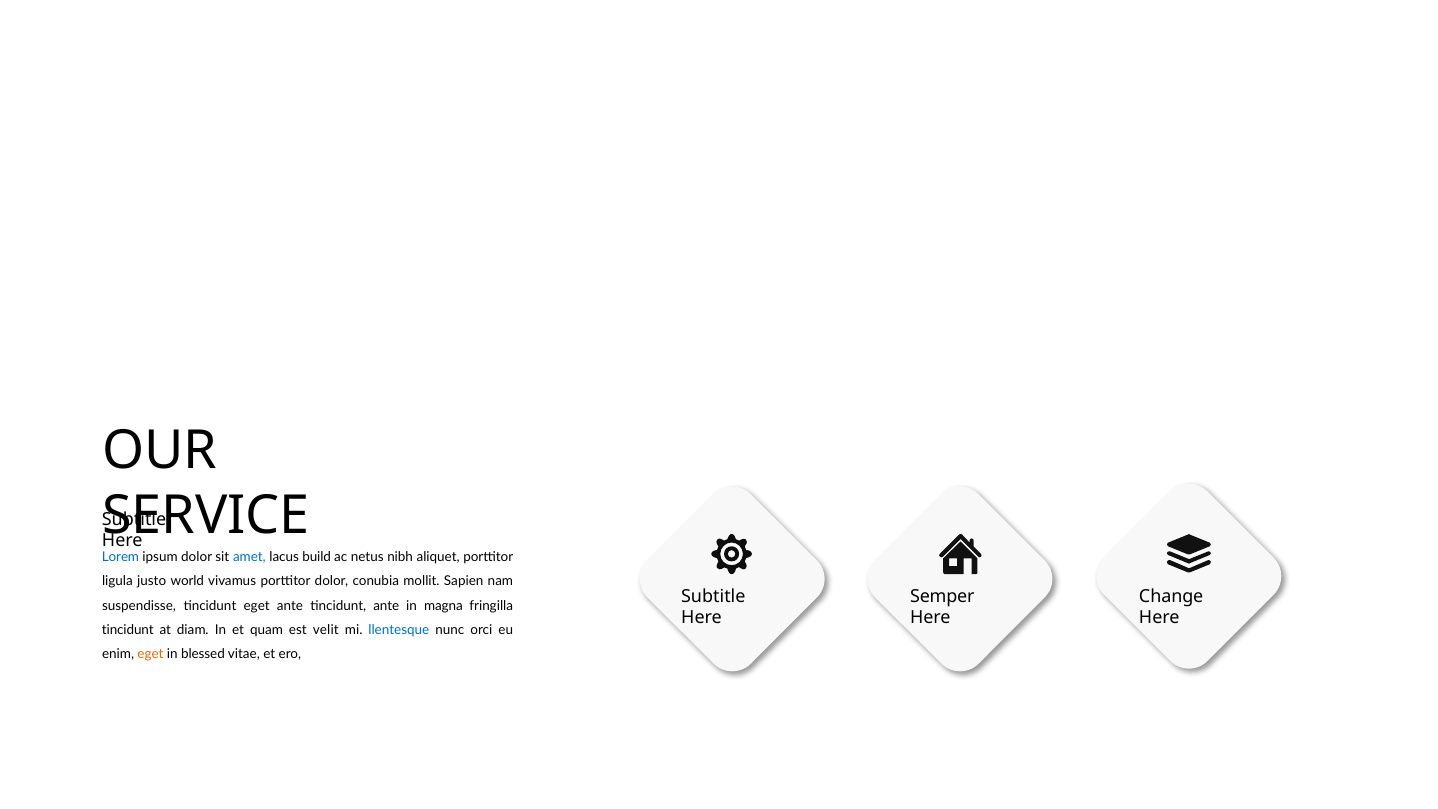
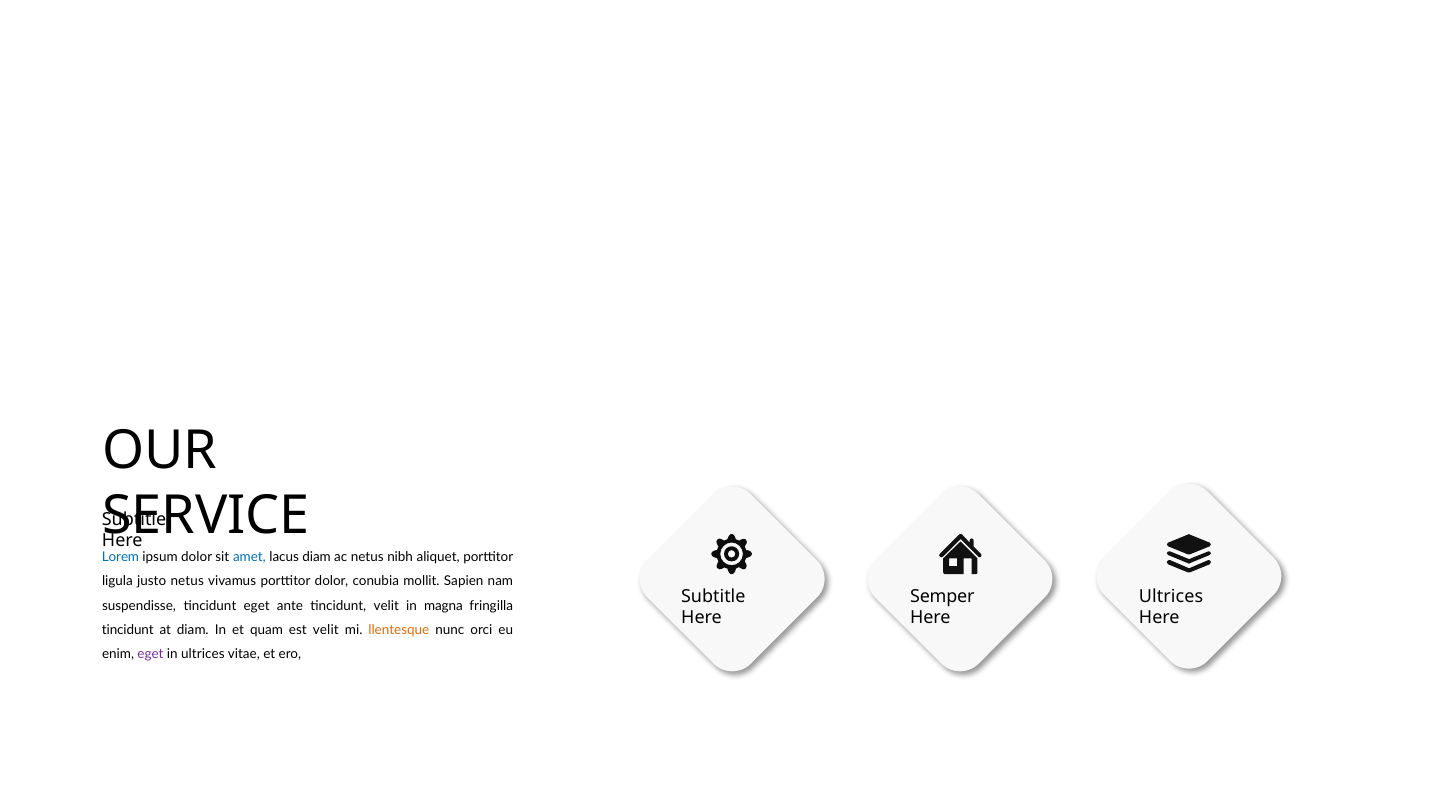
lacus build: build -> diam (317, 557)
justo world: world -> netus (187, 581)
Change: Change -> Ultrices (1171, 596)
tincidunt ante: ante -> velit (386, 606)
llentesque colour: blue -> orange (399, 630)
eget colour: orange -> purple (150, 654)
in blessed: blessed -> ultrices (203, 654)
